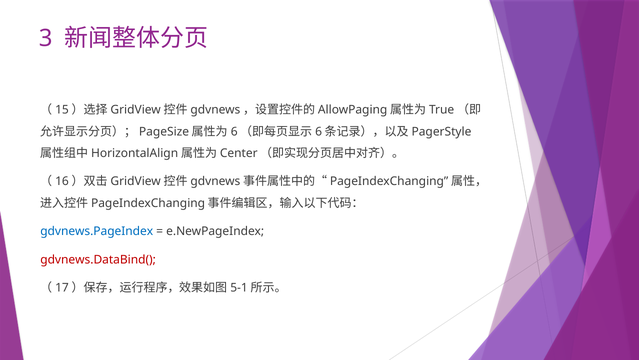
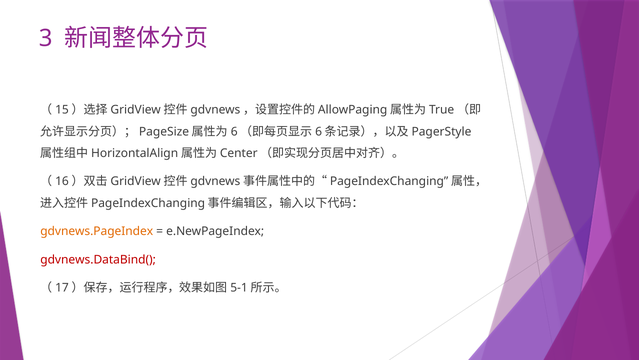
gdvnews.PageIndex colour: blue -> orange (97, 231)
